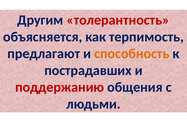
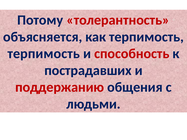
Другим: Другим -> Потому (40, 20)
предлагают: предлагают -> терпимость (44, 54)
способность colour: orange -> red (132, 54)
